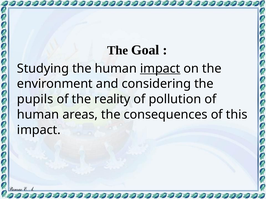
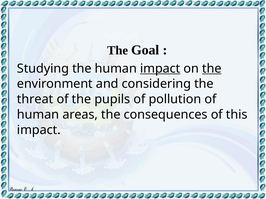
the underline: none -> present (212, 69)
pupils: pupils -> threat (35, 99)
reality: reality -> pupils (112, 99)
